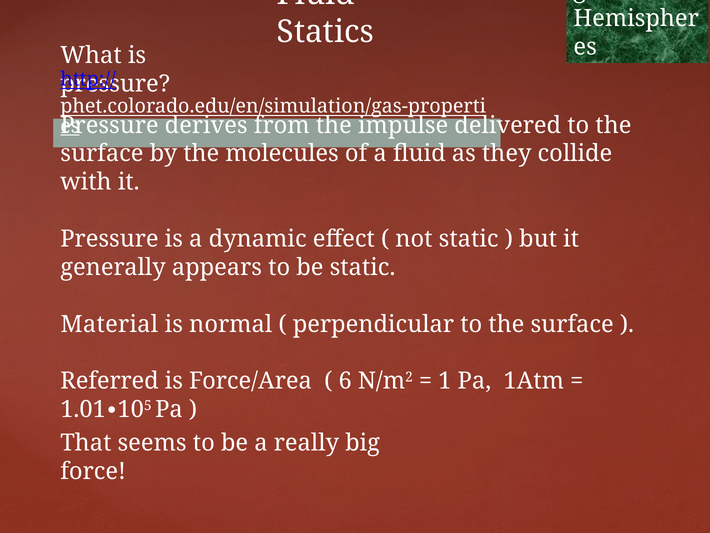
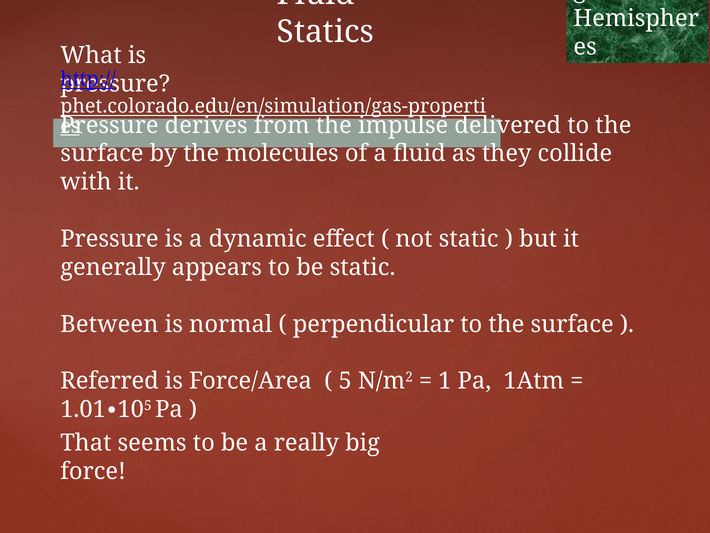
Material: Material -> Between (109, 324)
6: 6 -> 5 (345, 381)
